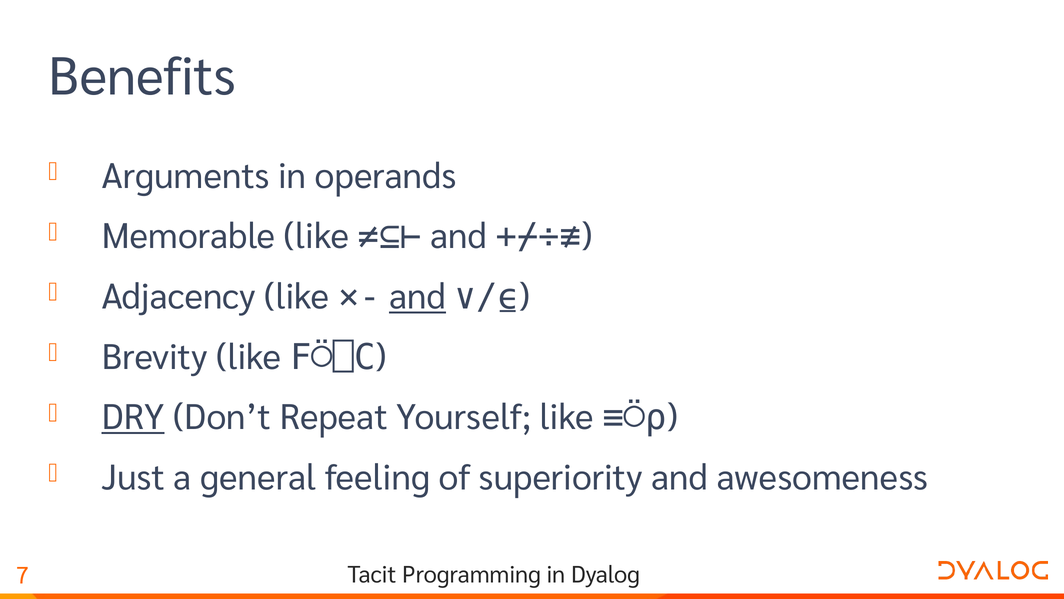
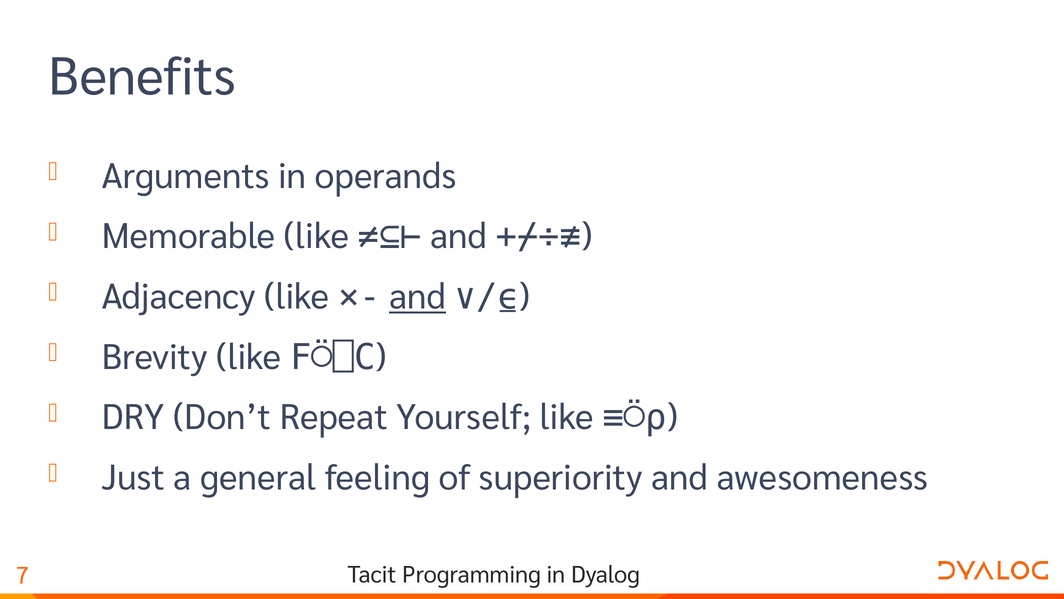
DRY underline: present -> none (133, 417)
